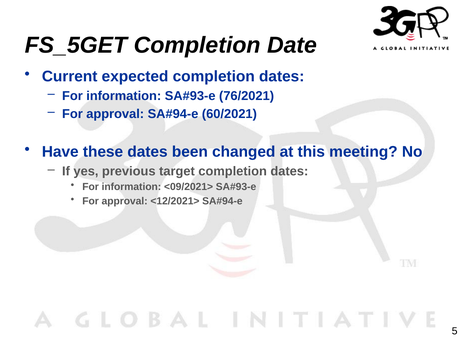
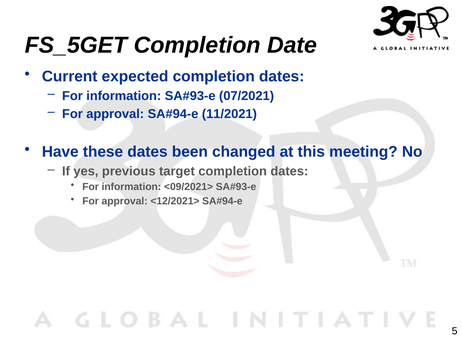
76/2021: 76/2021 -> 07/2021 (247, 96)
60/2021: 60/2021 -> 11/2021 (229, 114)
